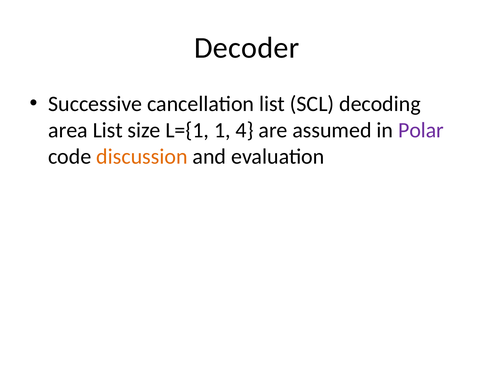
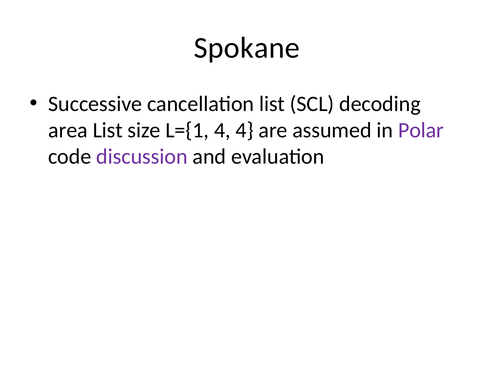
Decoder: Decoder -> Spokane (247, 48)
L={1 1: 1 -> 4 (222, 130)
discussion colour: orange -> purple (142, 156)
